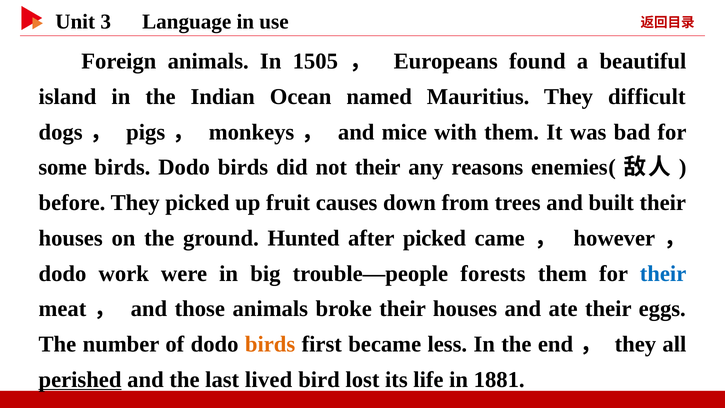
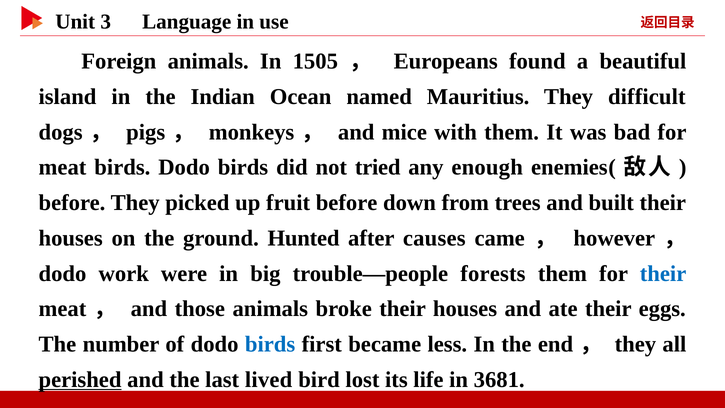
some: some -> meat (62, 167)
not their: their -> tried (378, 167)
reasons: reasons -> enough (487, 167)
fruit causes: causes -> before (347, 203)
after picked: picked -> causes (434, 238)
birds colour: orange -> blue (270, 344)
1881: 1881 -> 3681 (499, 379)
